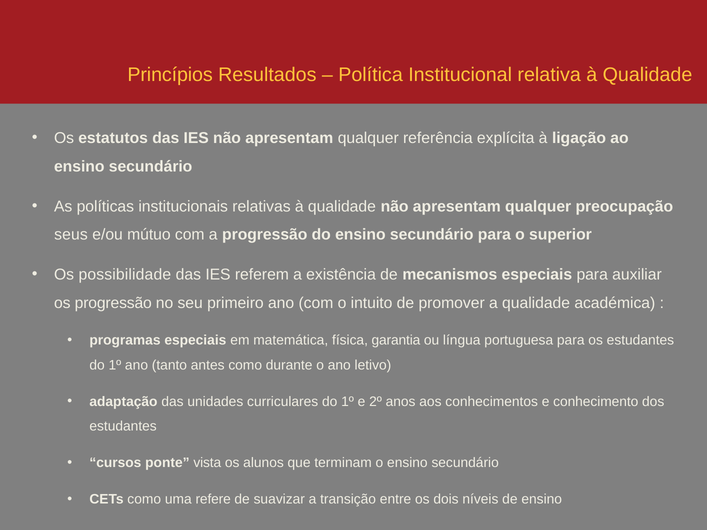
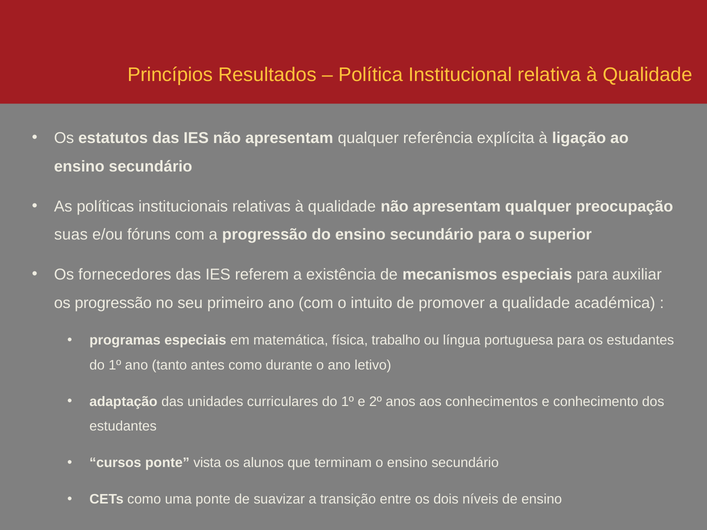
seus: seus -> suas (71, 235)
mútuo: mútuo -> fóruns (149, 235)
possibilidade: possibilidade -> fornecedores (125, 275)
garantia: garantia -> trabalho (396, 341)
uma refere: refere -> ponte (213, 500)
